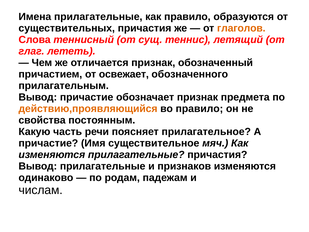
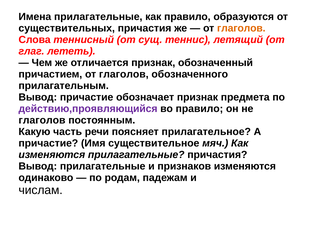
причастием от освежает: освежает -> глаголов (124, 74)
действию,проявляющийся colour: orange -> purple (88, 109)
свойства: свойства -> глаголов (42, 120)
